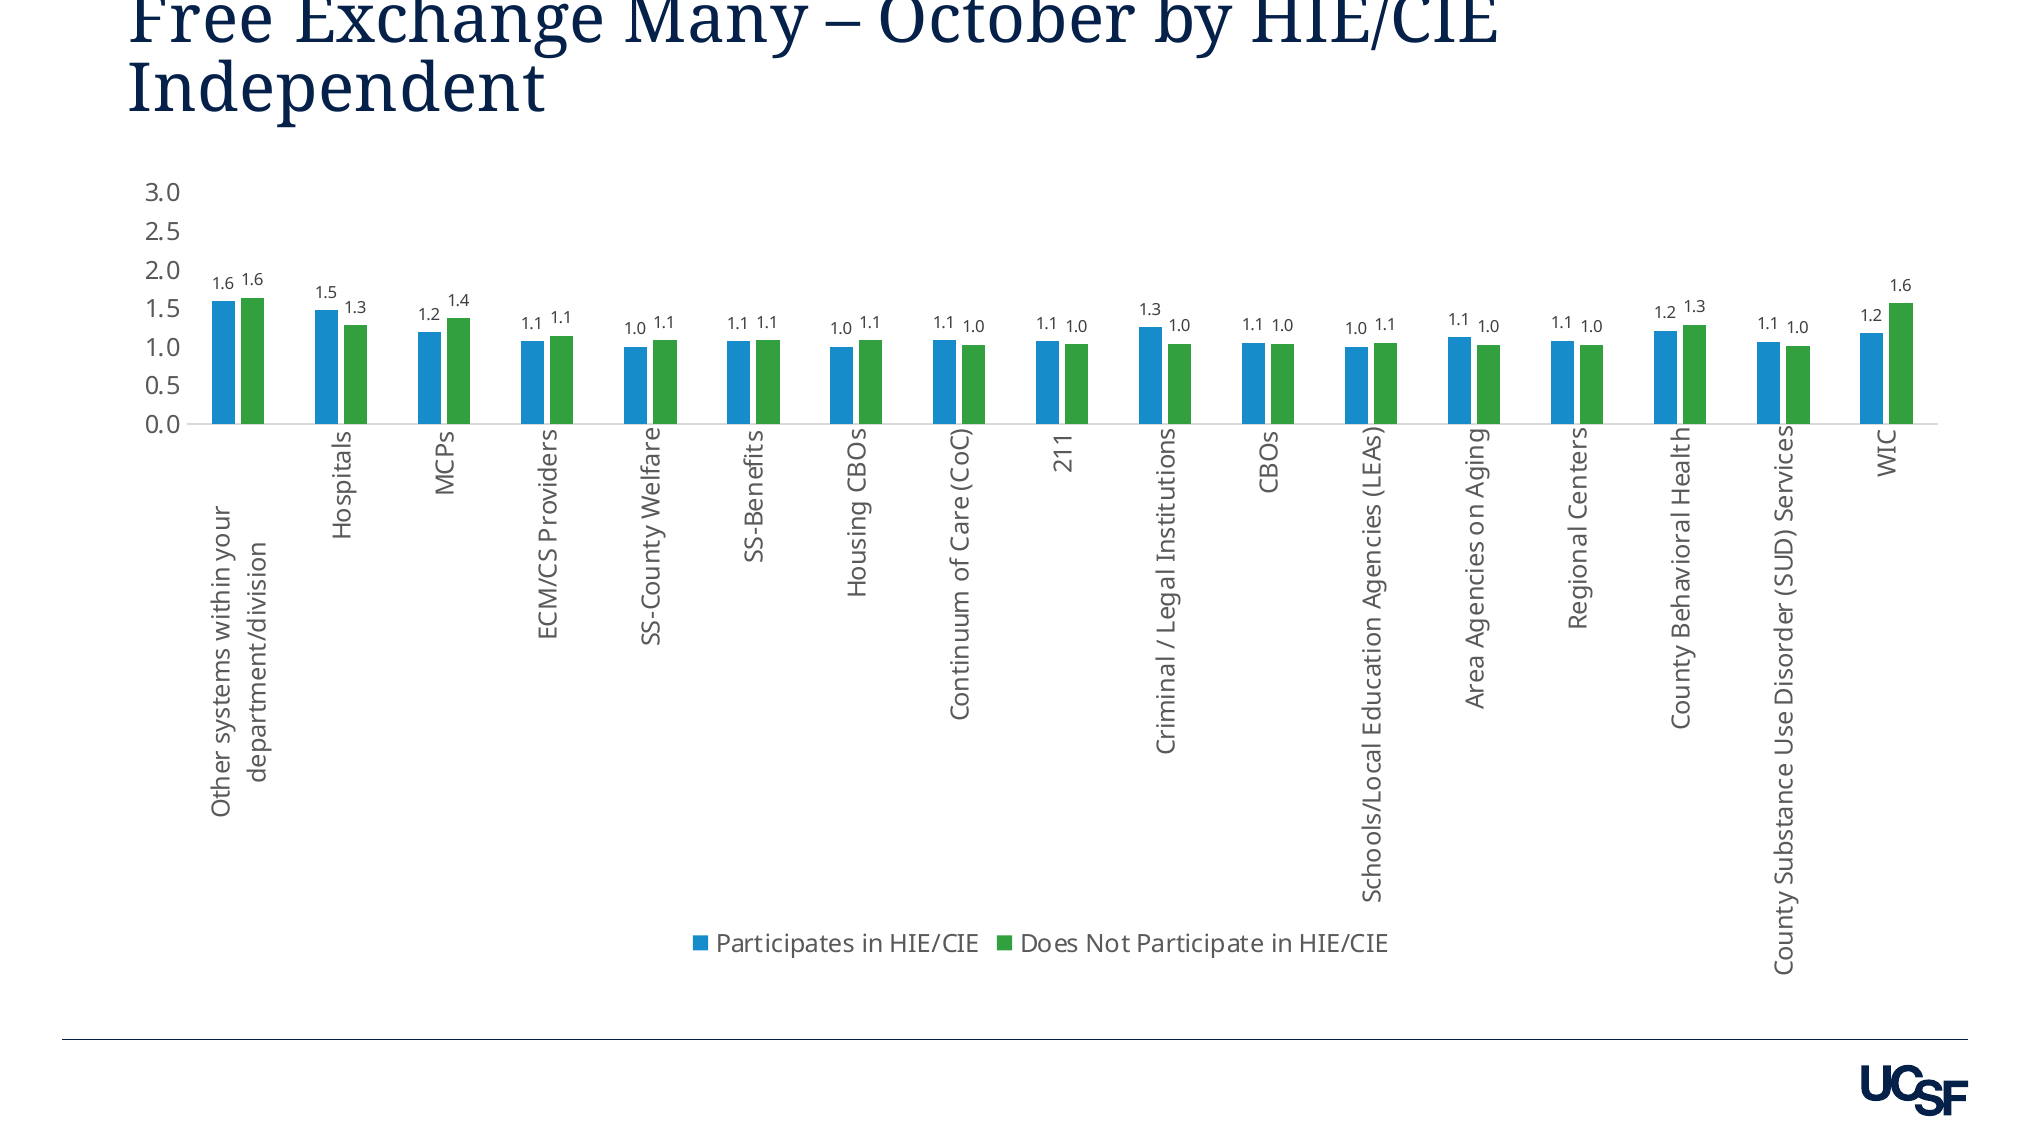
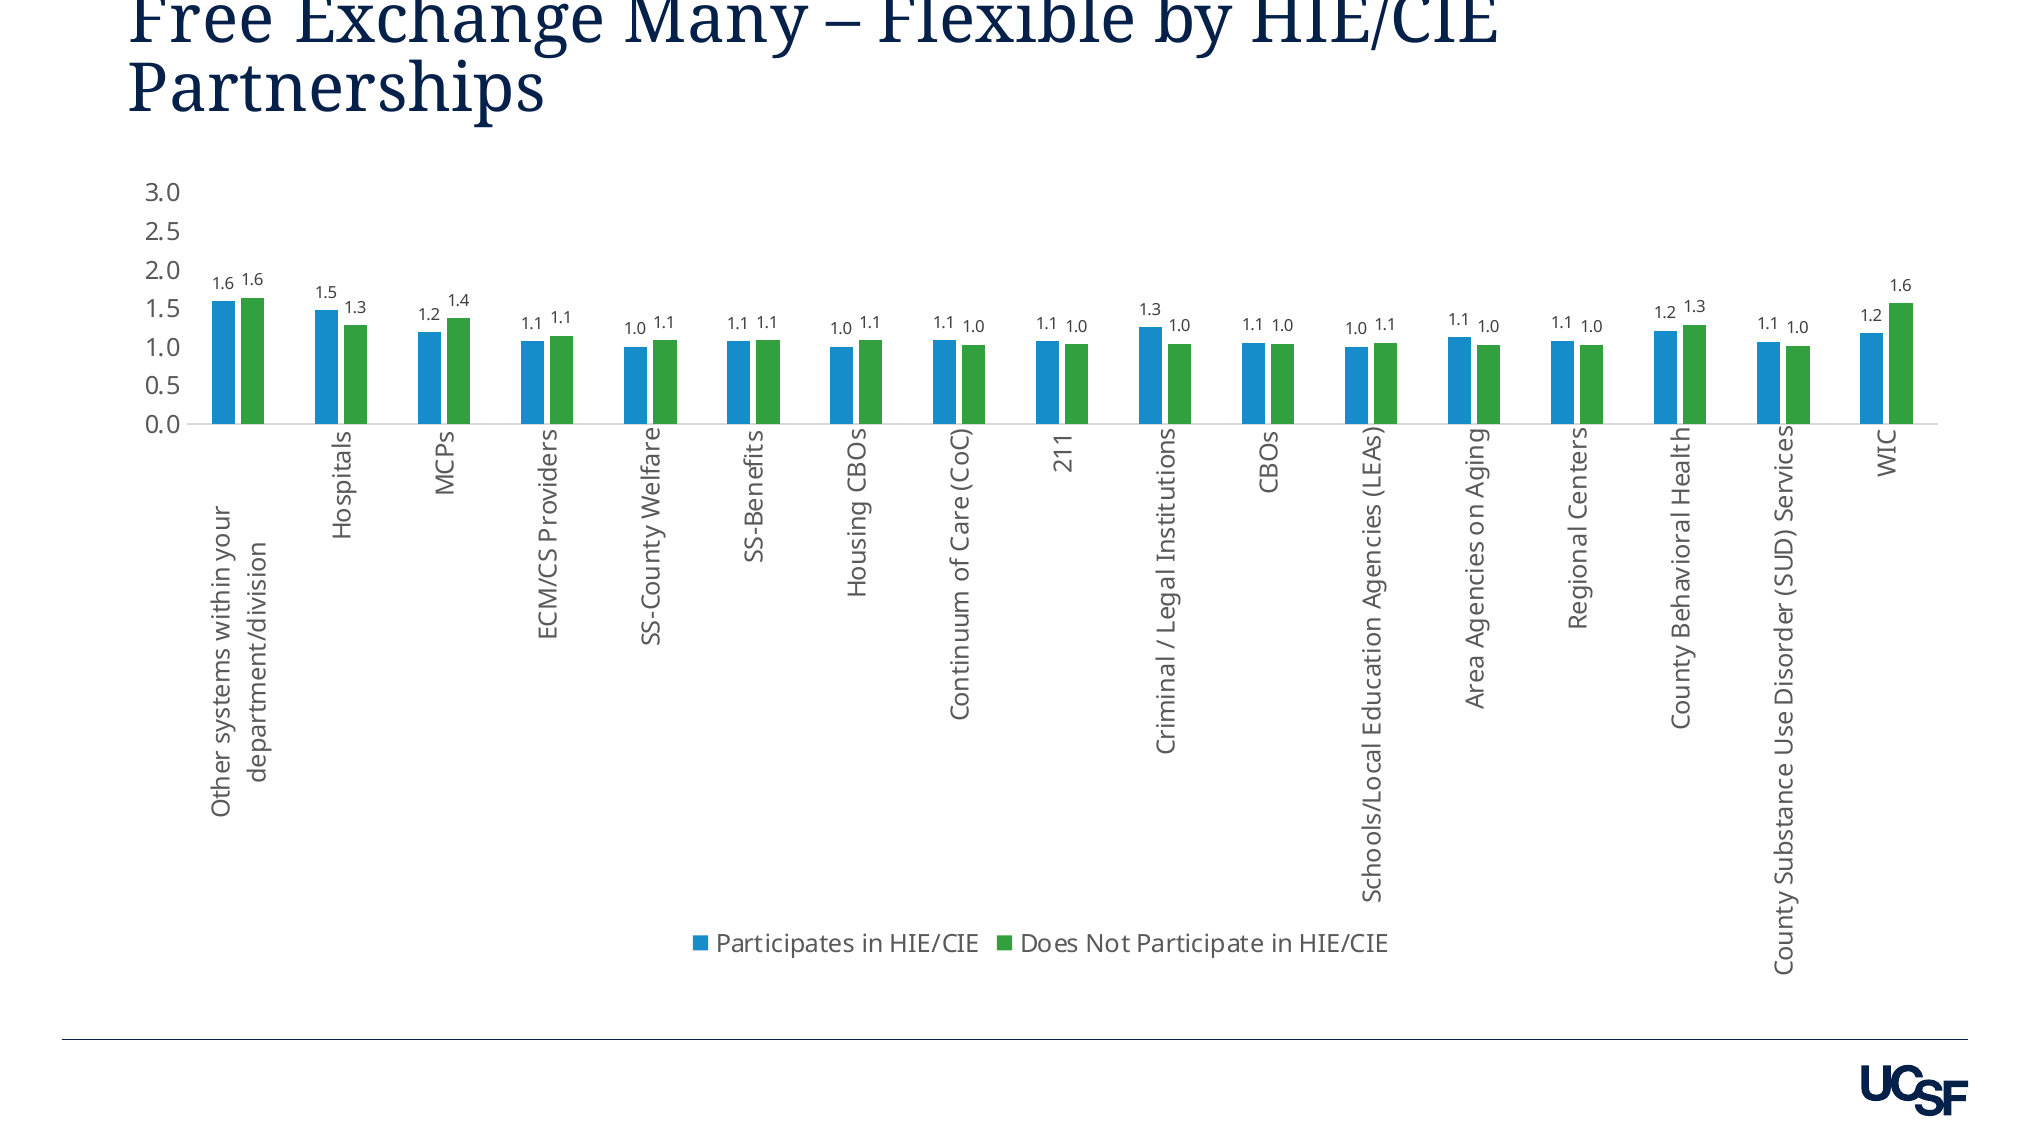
October: October -> Flexible (1007, 20)
Independent: Independent -> Partnerships (337, 89)
